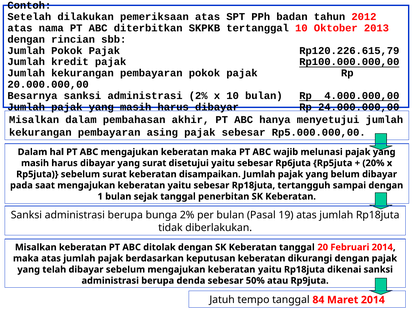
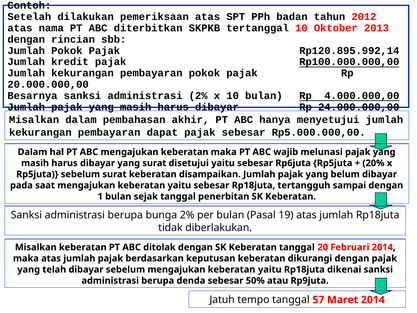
Rp120.226.615,79: Rp120.226.615,79 -> Rp120.895.992,14 (349, 51)
asing: asing -> dapat (162, 132)
84: 84 -> 57 (318, 300)
